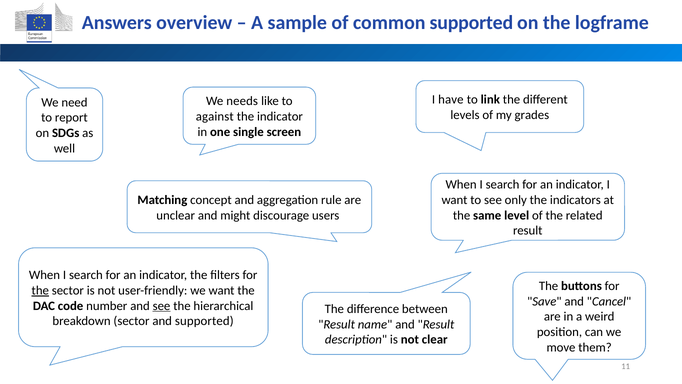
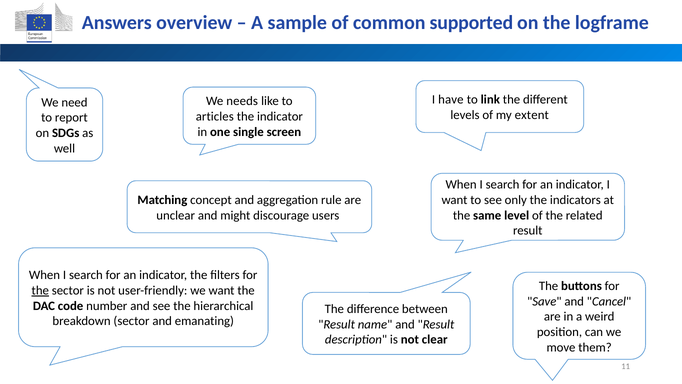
grades: grades -> extent (532, 115)
against: against -> articles (215, 116)
see underline: present -> none (162, 306)
and supported: supported -> emanating (204, 321)
